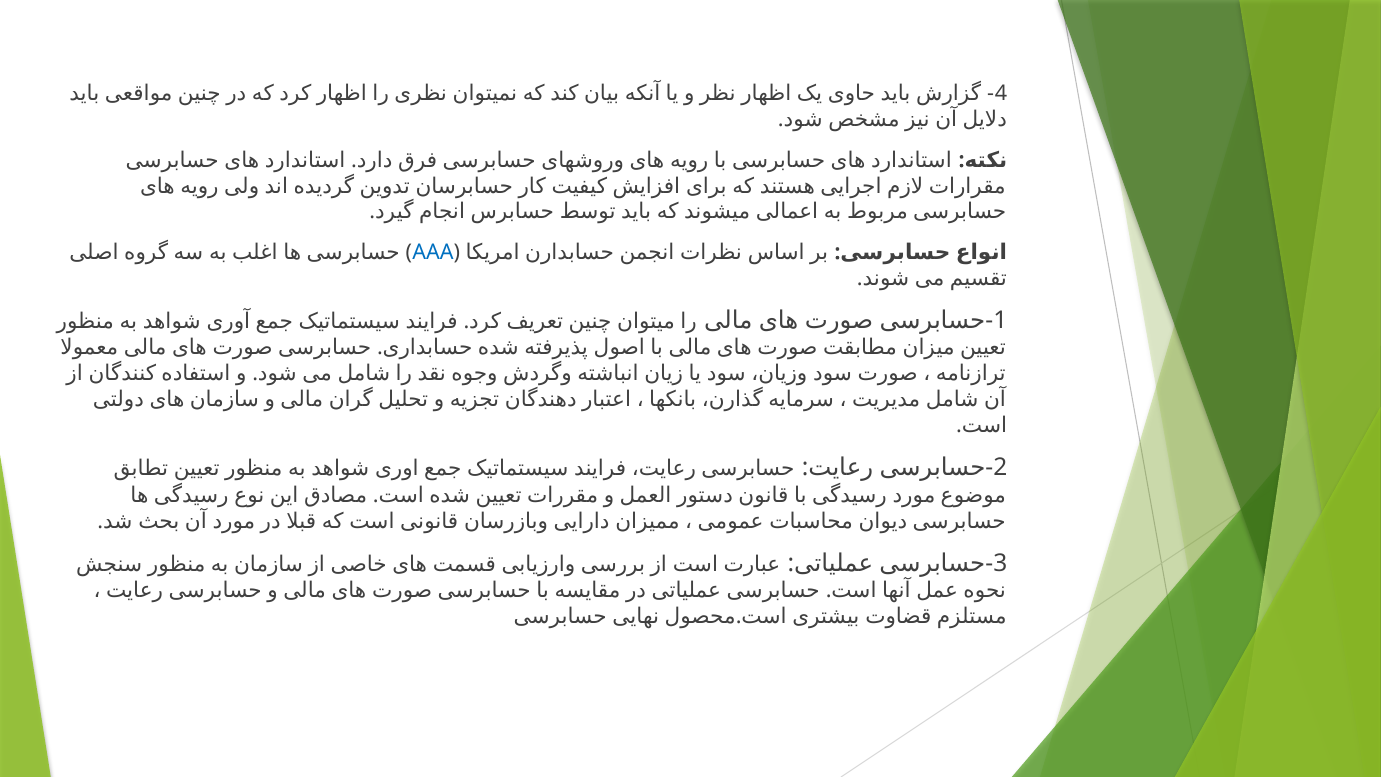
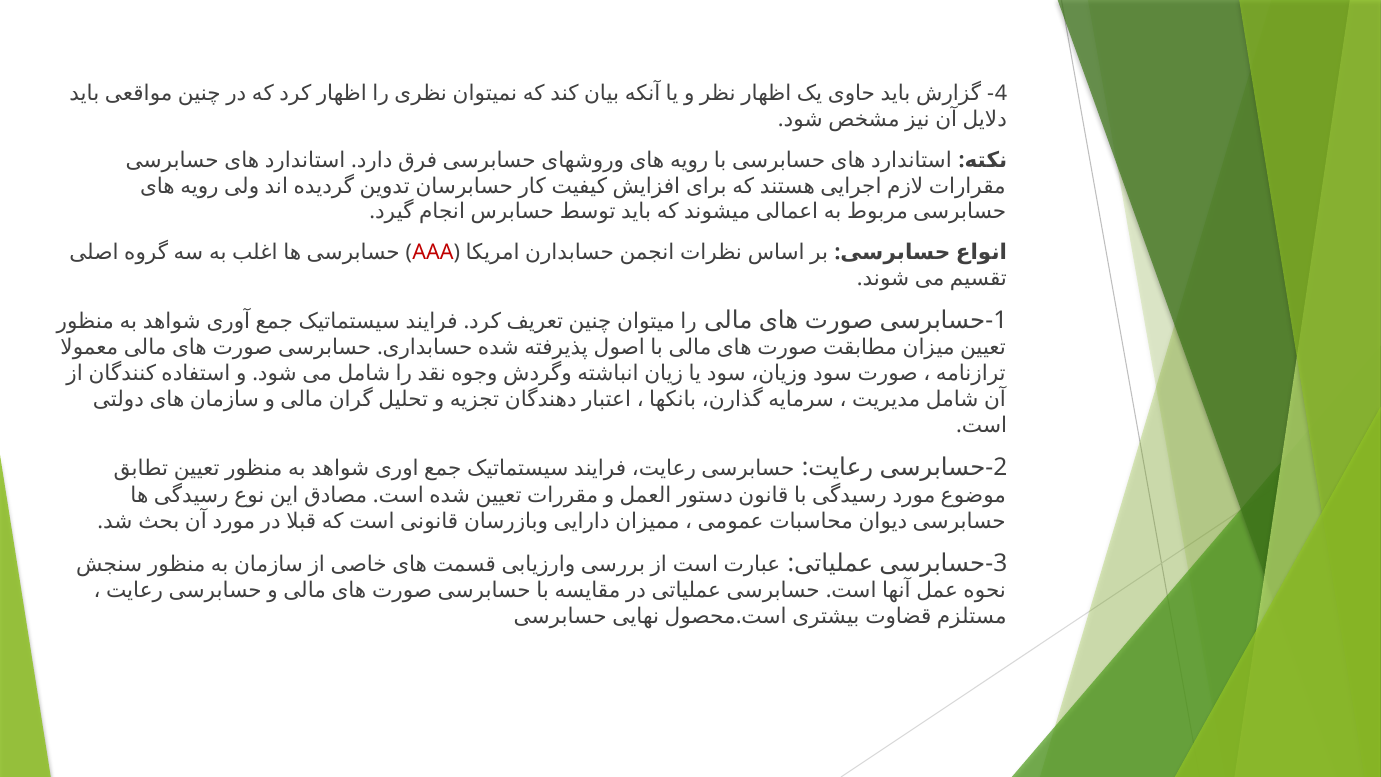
AAA colour: blue -> red (433, 252)
